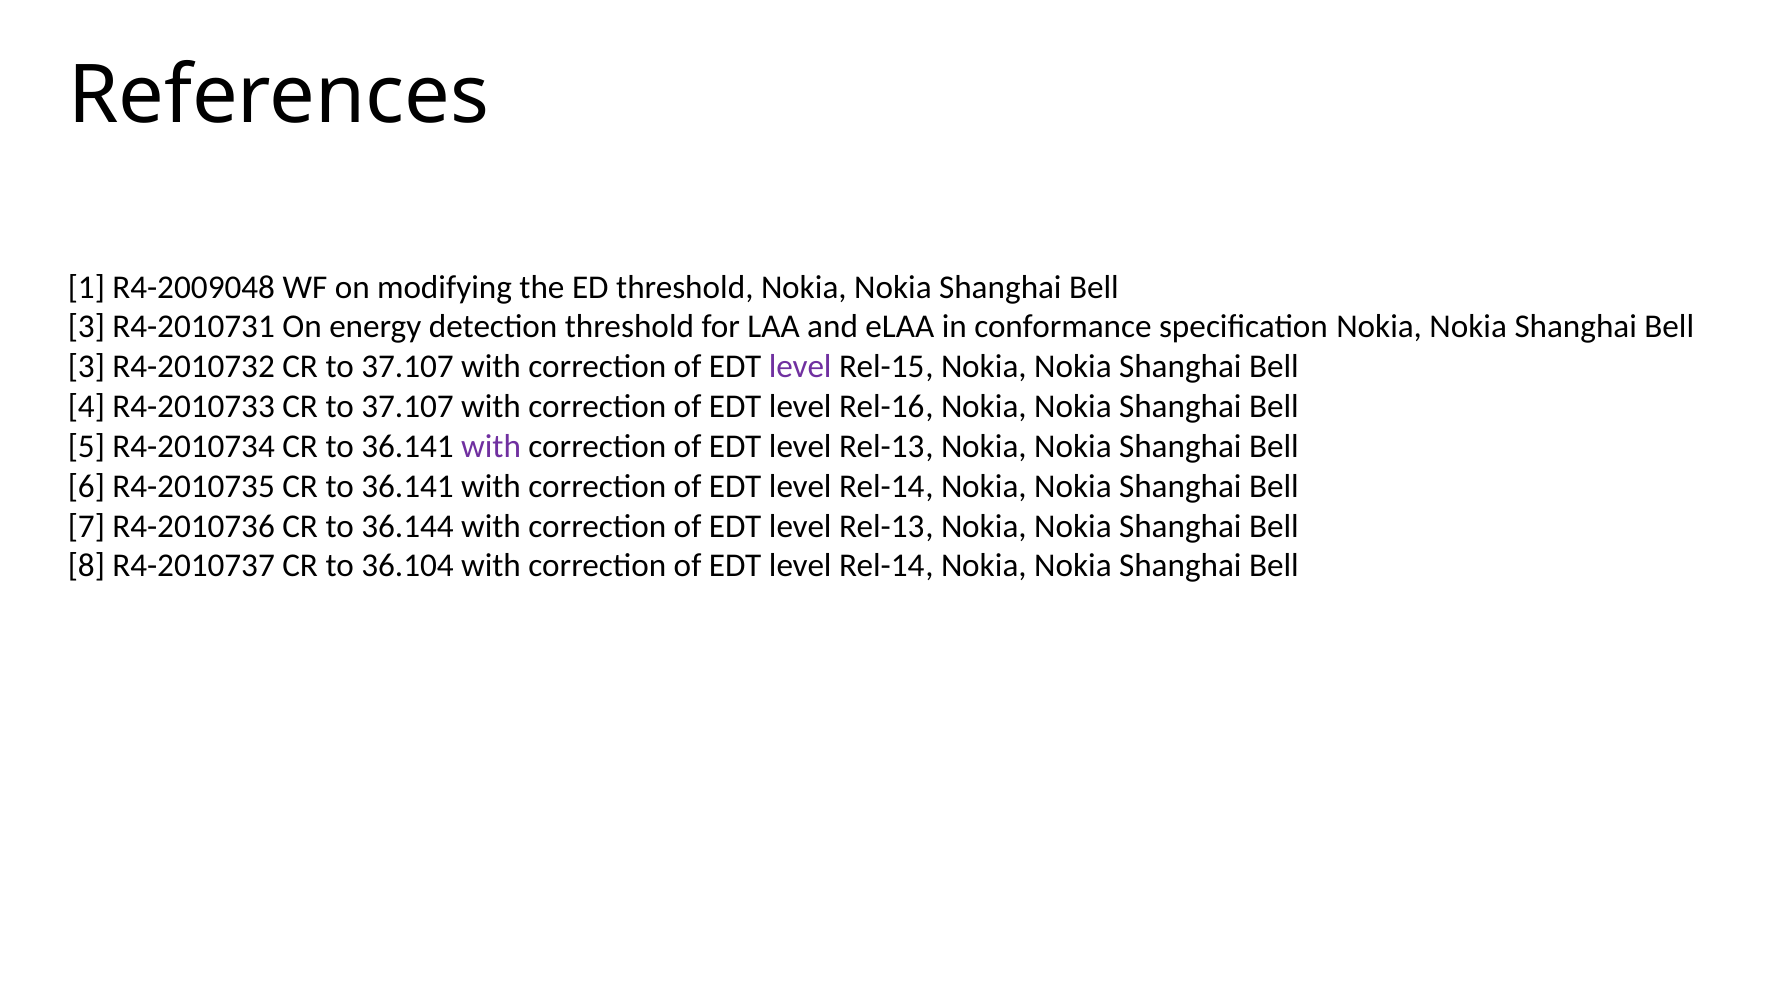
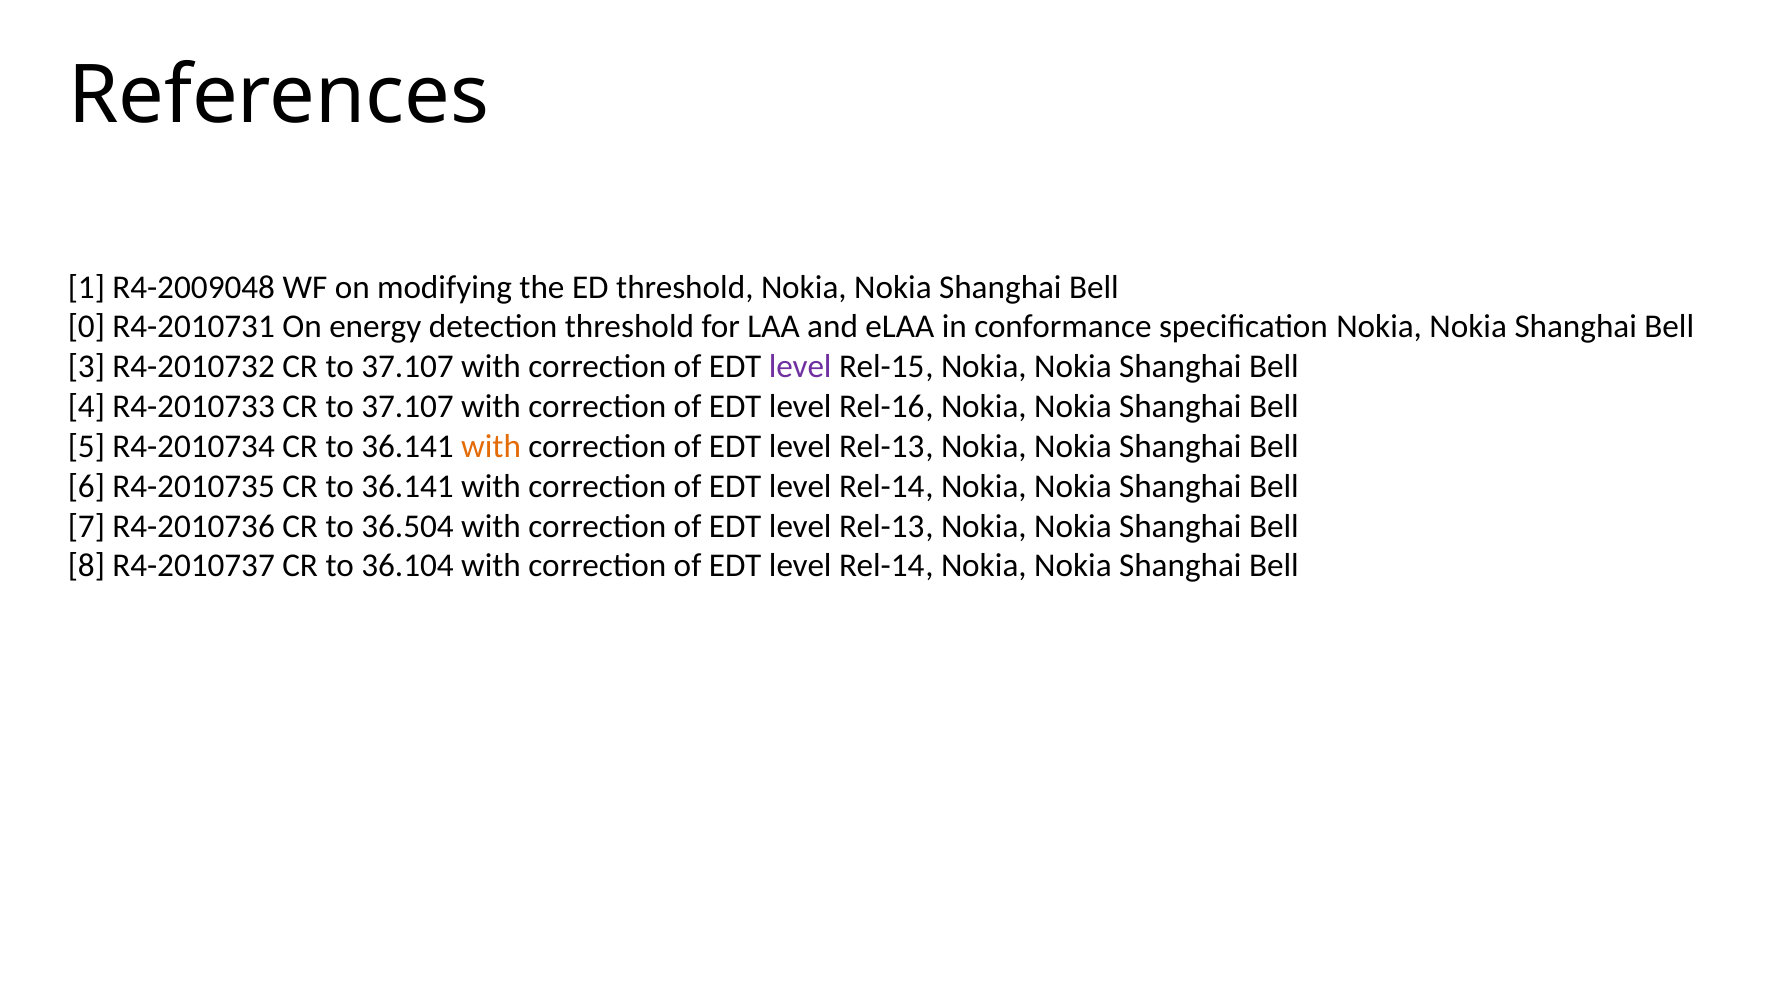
3: 3 -> 0 (86, 327)
with colour: purple -> orange (491, 446)
36.144: 36.144 -> 36.504 (408, 526)
